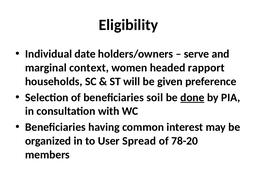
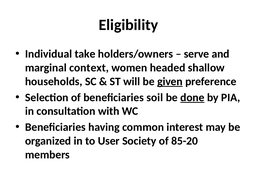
date: date -> take (85, 54)
rapport: rapport -> shallow (206, 68)
given underline: none -> present (170, 81)
Spread: Spread -> Society (139, 141)
78-20: 78-20 -> 85-20 (185, 141)
